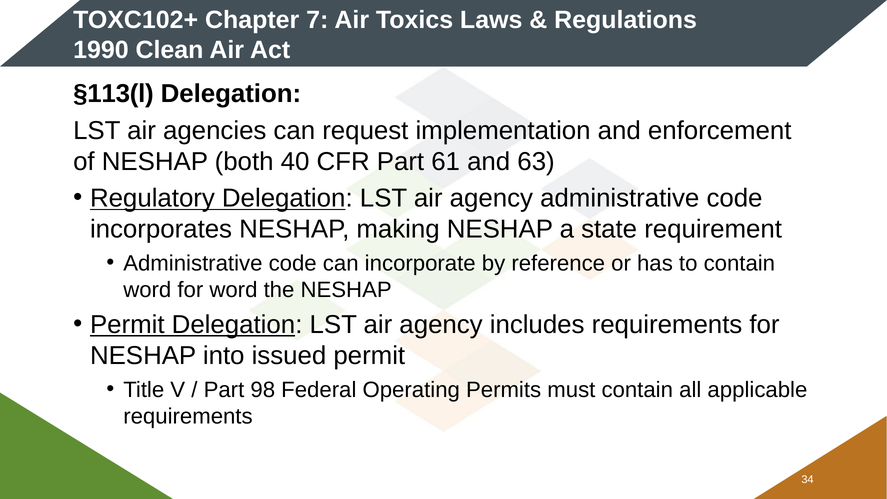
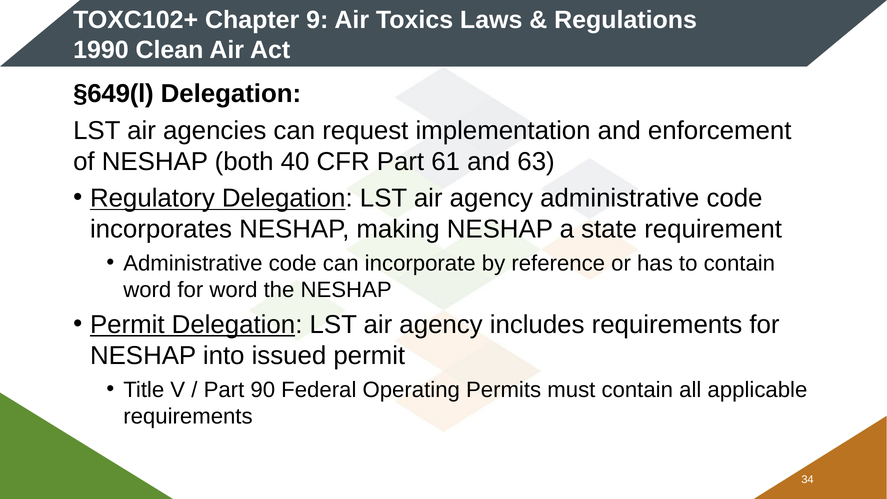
7: 7 -> 9 (317, 20)
§113(l: §113(l -> §649(l (113, 94)
98: 98 -> 90 (263, 390)
